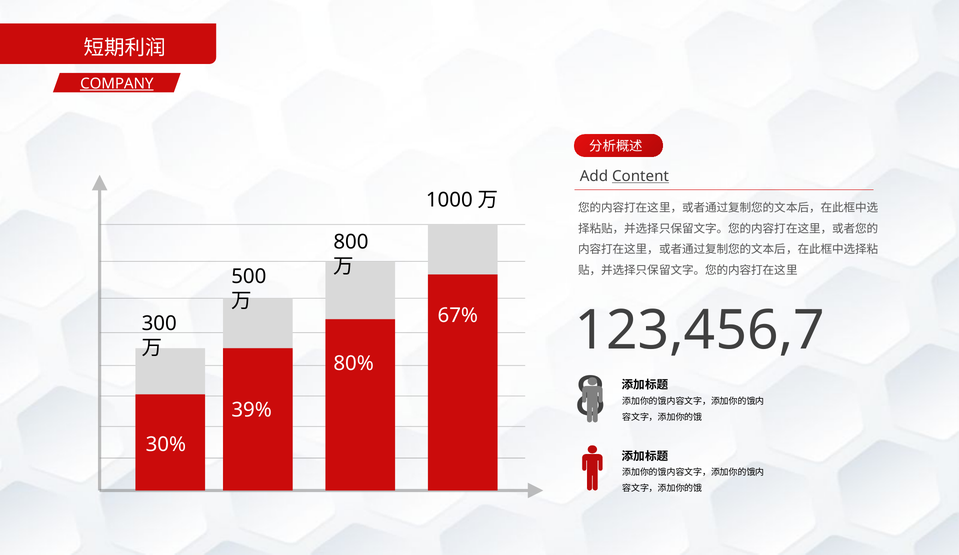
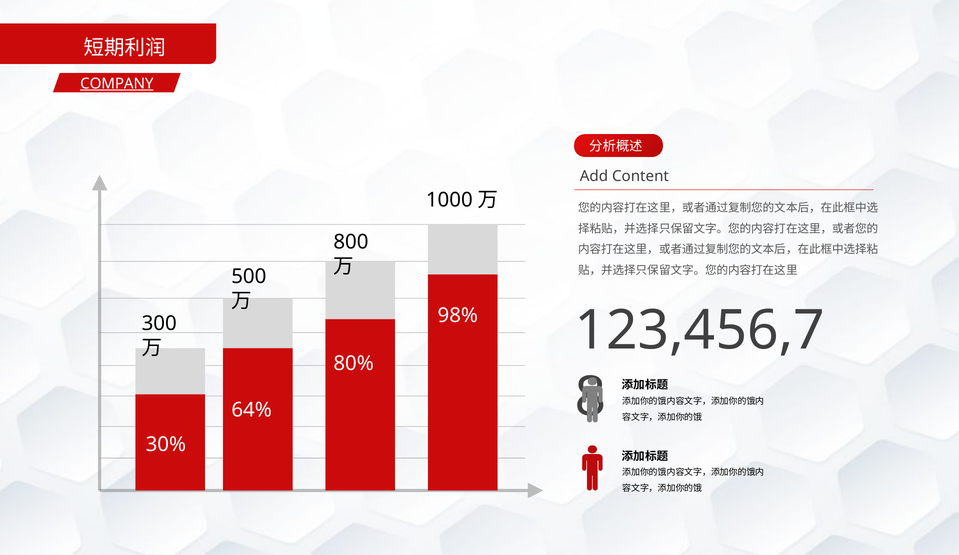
Content underline: present -> none (640, 176)
67%: 67% -> 98% (458, 316)
39%: 39% -> 64% (252, 410)
